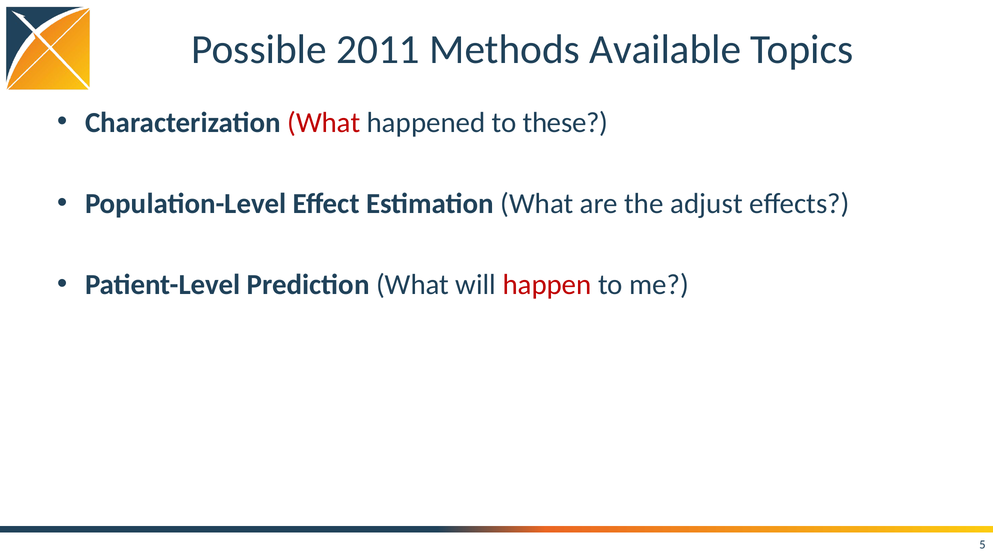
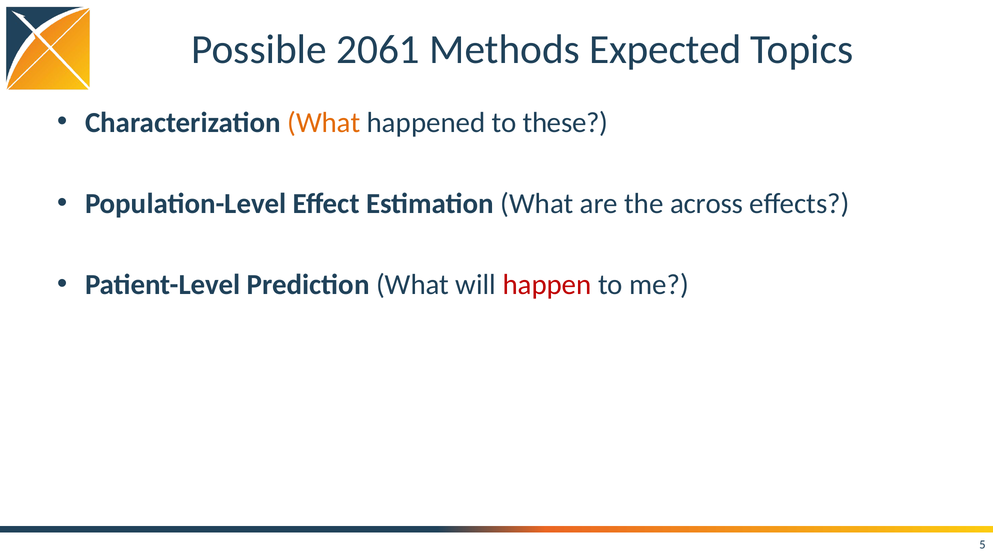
2011: 2011 -> 2061 (378, 49)
Available: Available -> Expected (665, 49)
What colour: red -> orange (324, 122)
adjust: adjust -> across (707, 203)
